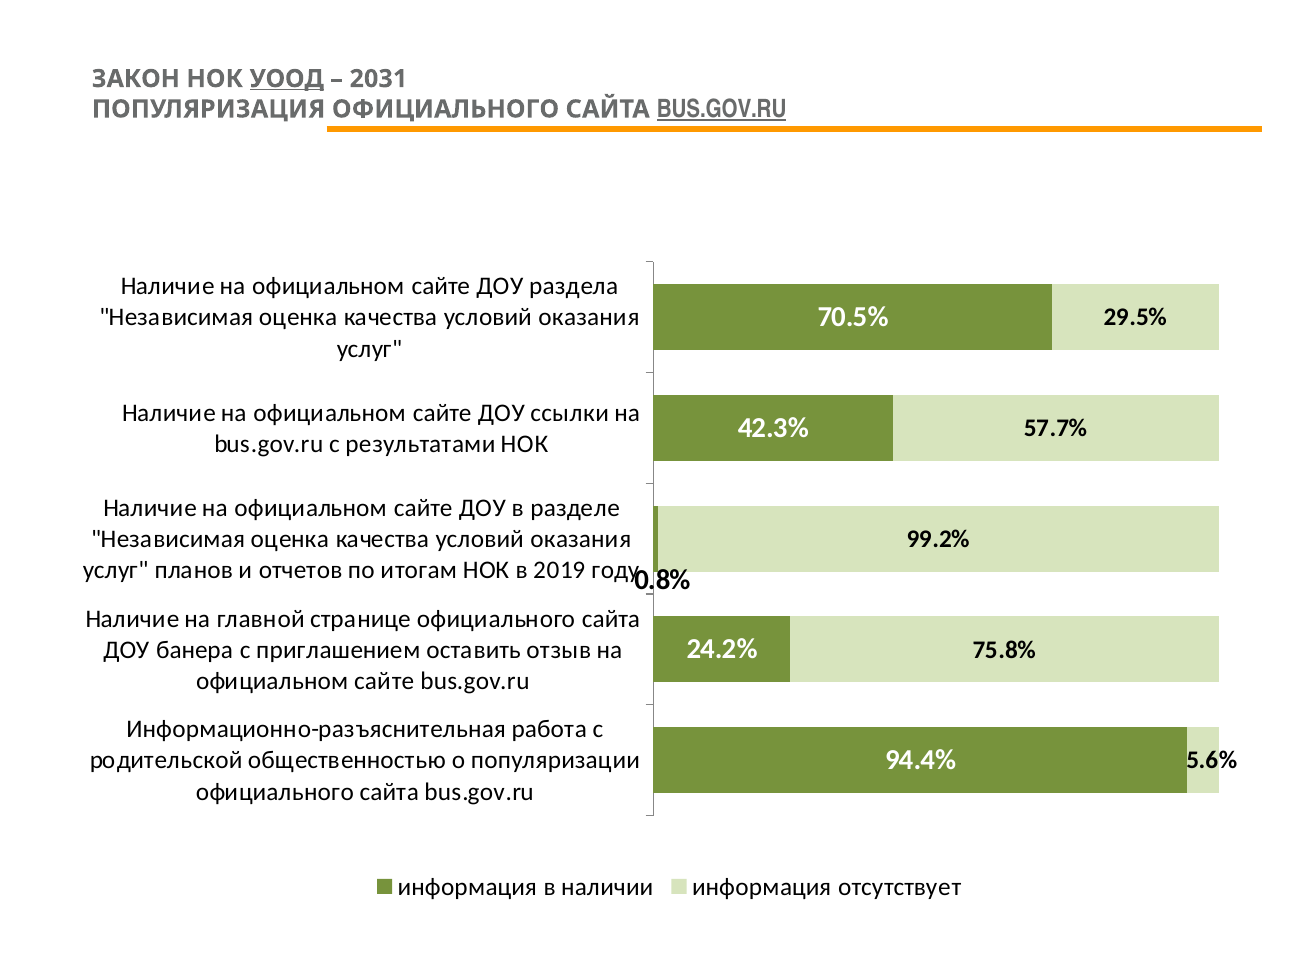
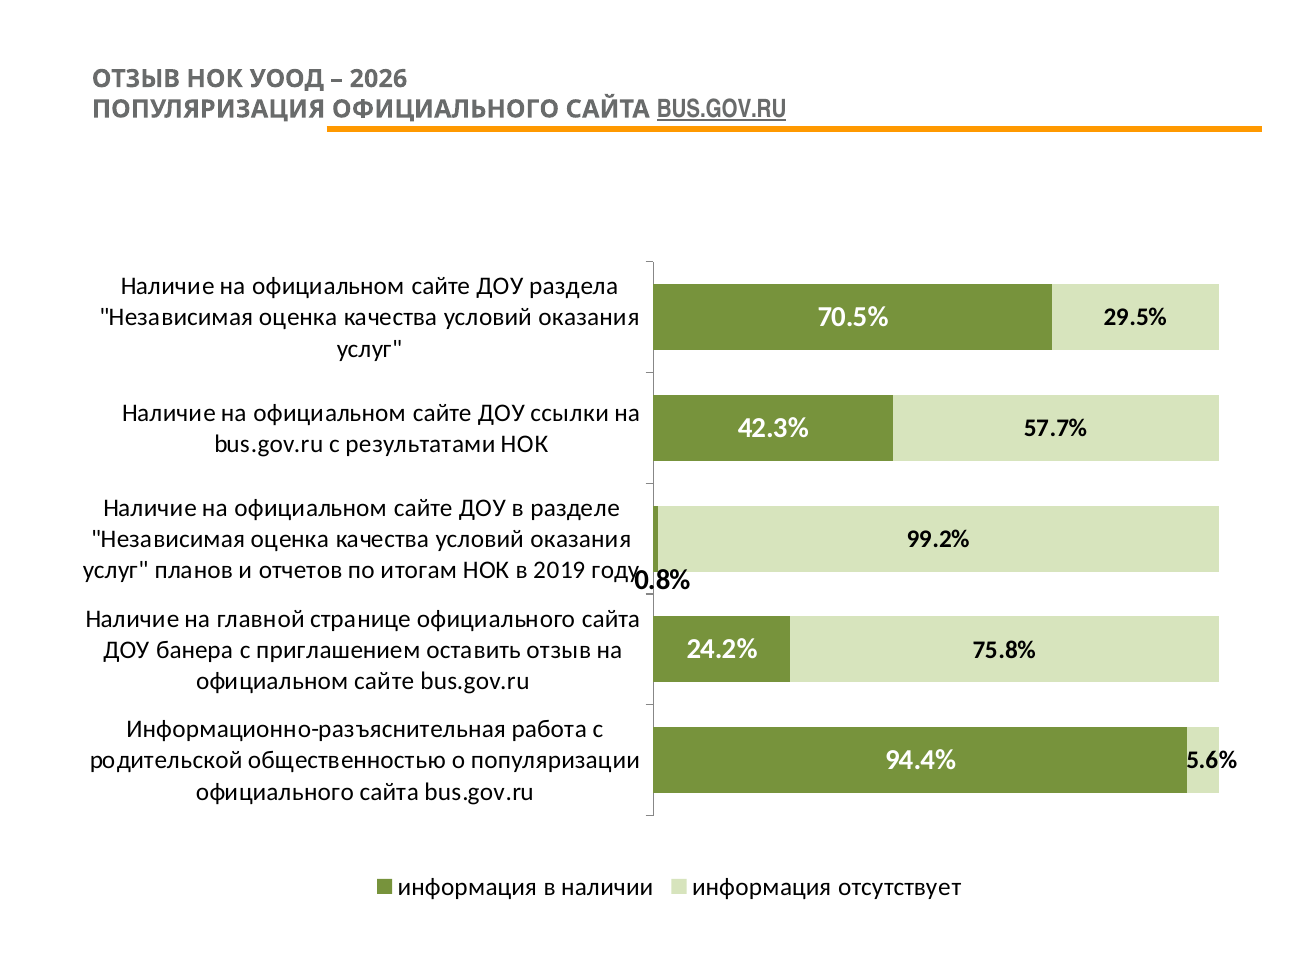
ЗАКОН: ЗАКОН -> ОТЗЫВ (136, 79)
УООД underline: present -> none (287, 79)
2031: 2031 -> 2026 (378, 79)
